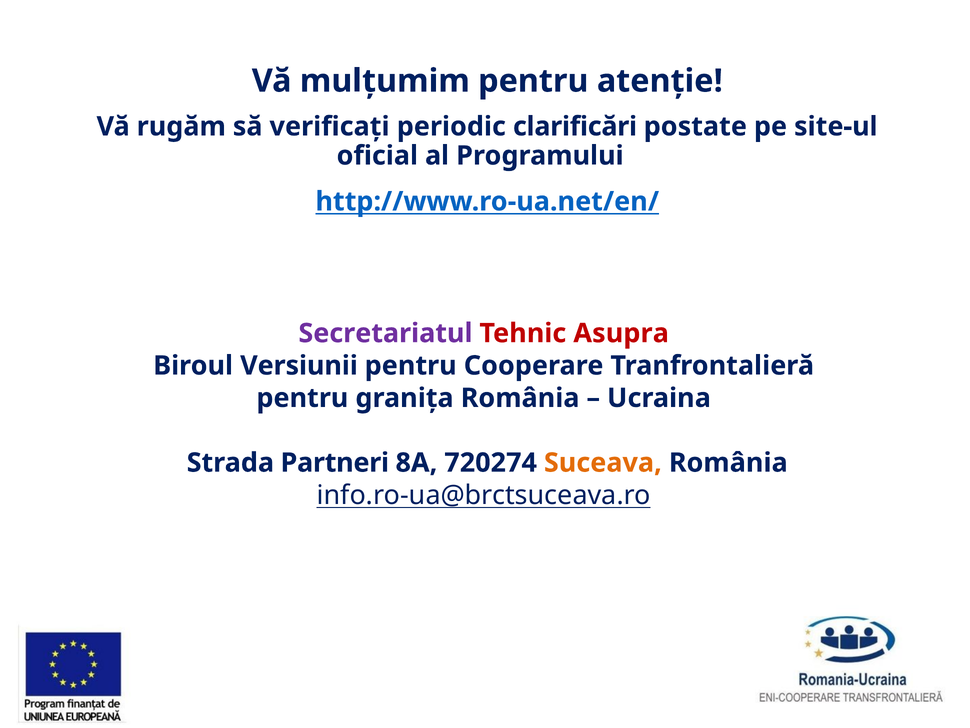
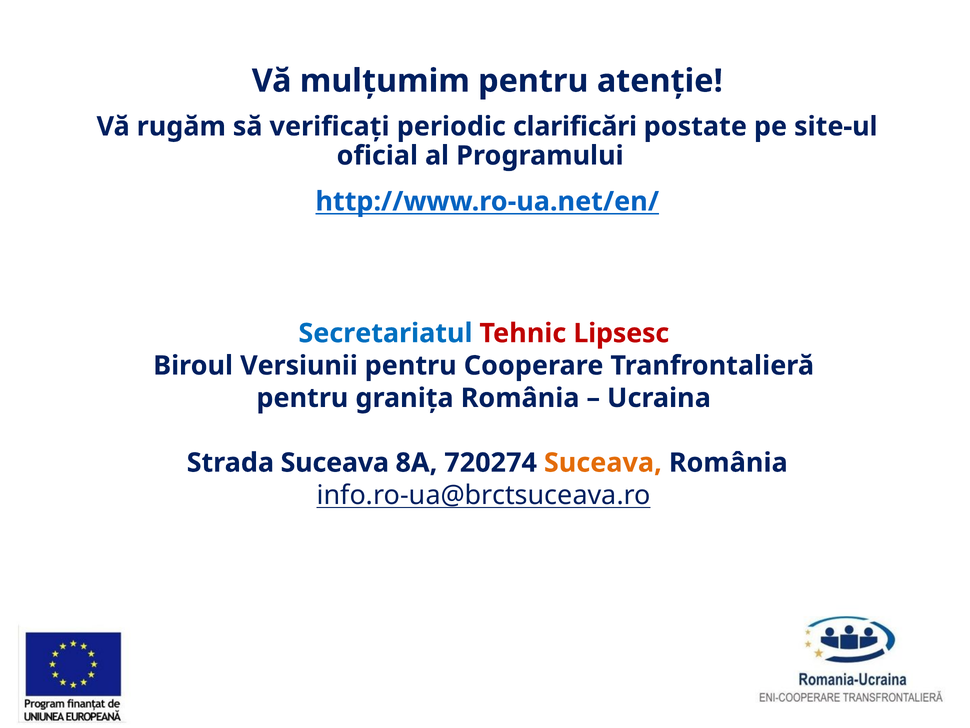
Secretariatul colour: purple -> blue (385, 333)
Asupra: Asupra -> Lipsesc (621, 333)
Strada Partneri: Partneri -> Suceava (335, 462)
